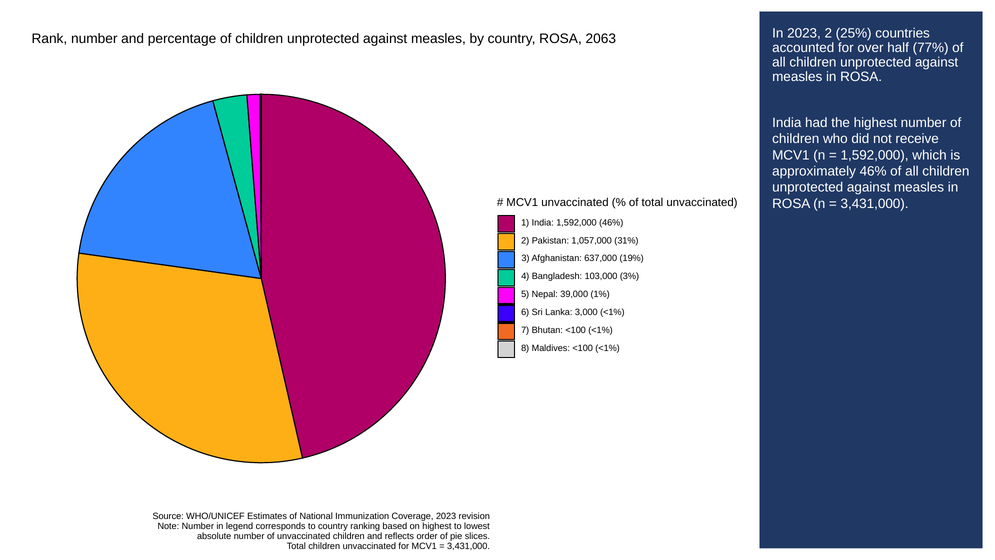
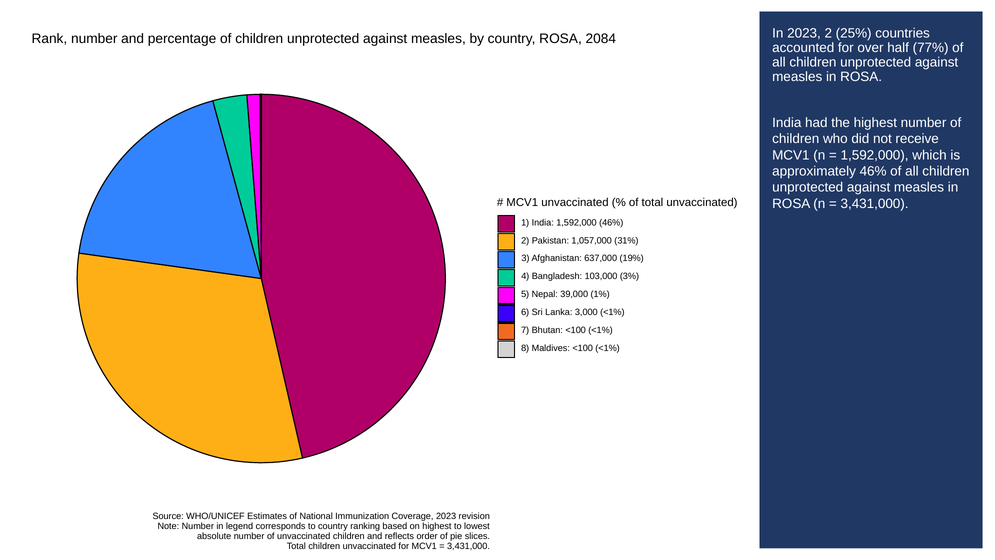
2063: 2063 -> 2084 (601, 38)
